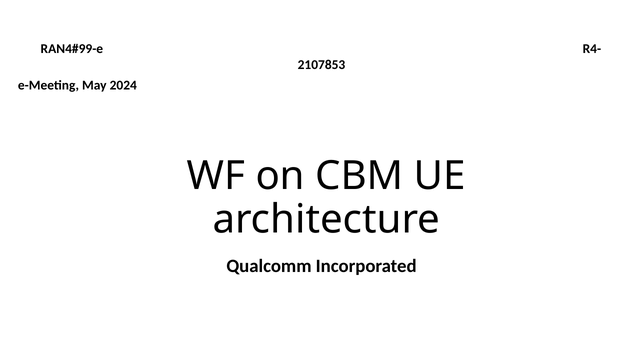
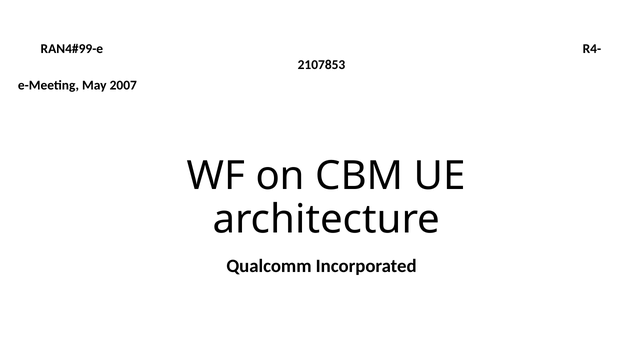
2024: 2024 -> 2007 (123, 85)
